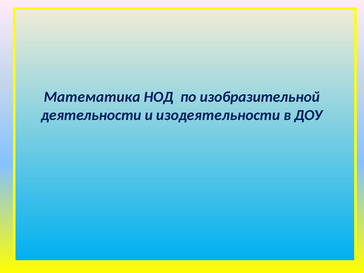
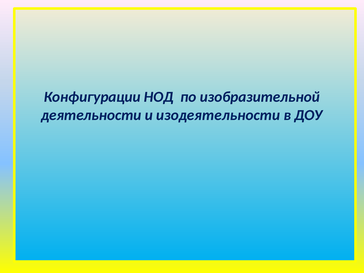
Математика: Математика -> Конфигурации (92, 97)
